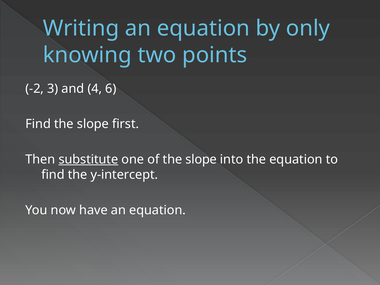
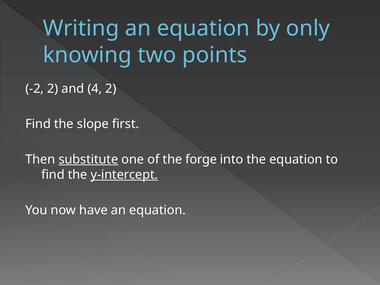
-2 3: 3 -> 2 (53, 89)
4 6: 6 -> 2 (111, 89)
of the slope: slope -> forge (201, 160)
y-intercept underline: none -> present (124, 175)
